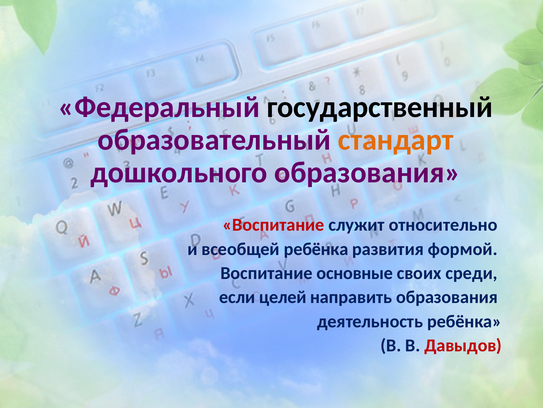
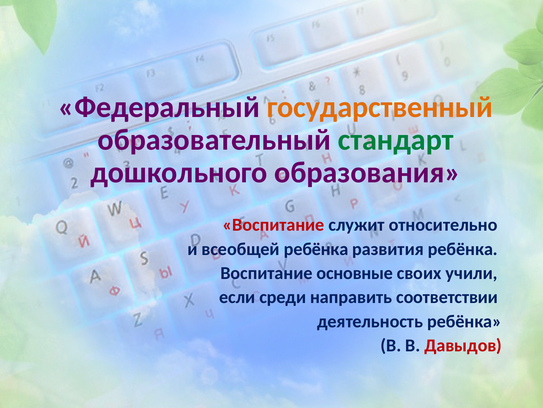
государственный colour: black -> orange (380, 107)
стандарт colour: orange -> green (396, 139)
развития формой: формой -> ребёнка (463, 249)
среди: среди -> учили (472, 273)
целей: целей -> среди (283, 297)
направить образования: образования -> соответствии (447, 297)
